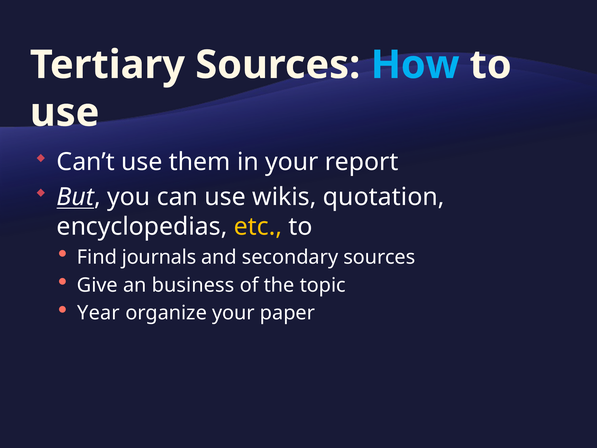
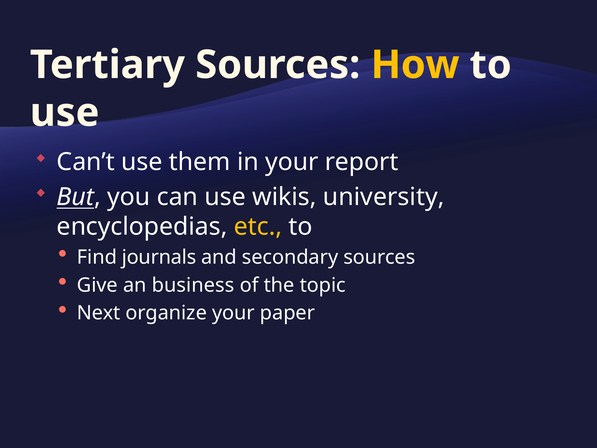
How colour: light blue -> yellow (415, 65)
quotation: quotation -> university (384, 197)
Year: Year -> Next (99, 313)
